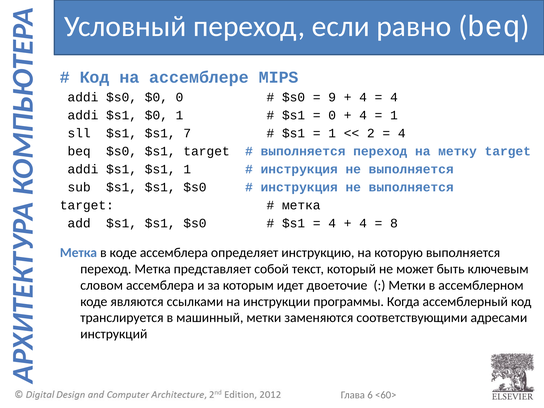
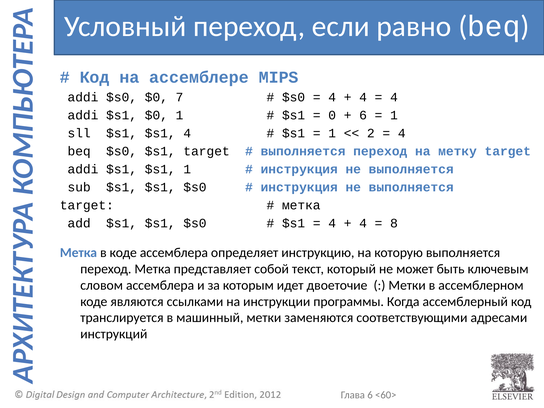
$0 0: 0 -> 7 (179, 97)
9: 9 -> 4 (332, 97)
4: 4 -> 6 (363, 115)
$s1 7: 7 -> 4 (187, 133)
